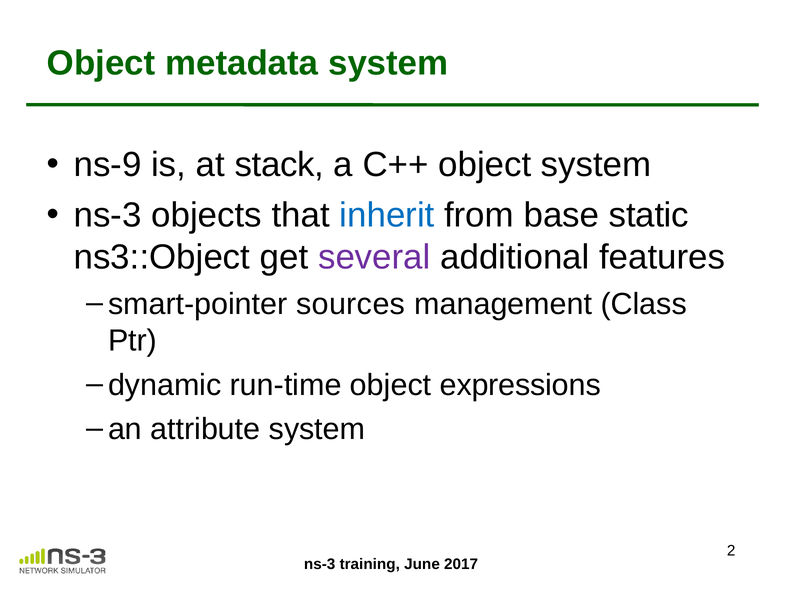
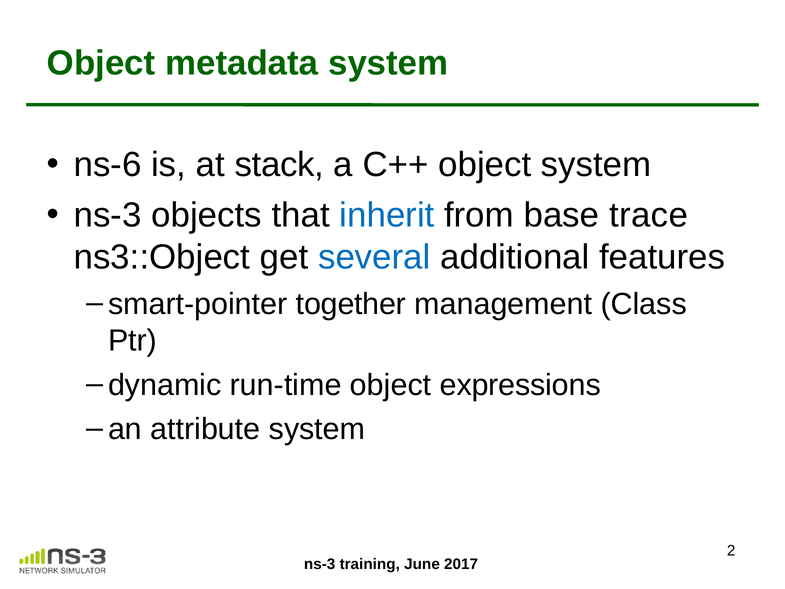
ns-9: ns-9 -> ns-6 (108, 165)
static: static -> trace (649, 215)
several colour: purple -> blue (374, 257)
sources: sources -> together (351, 304)
